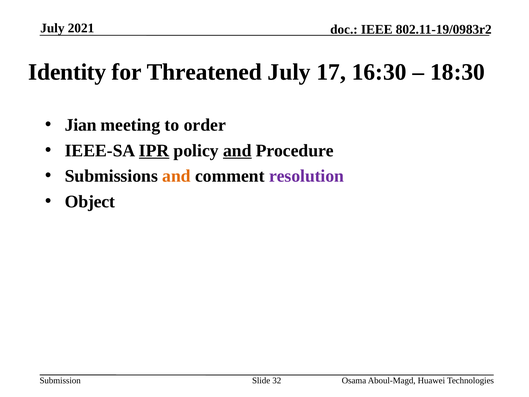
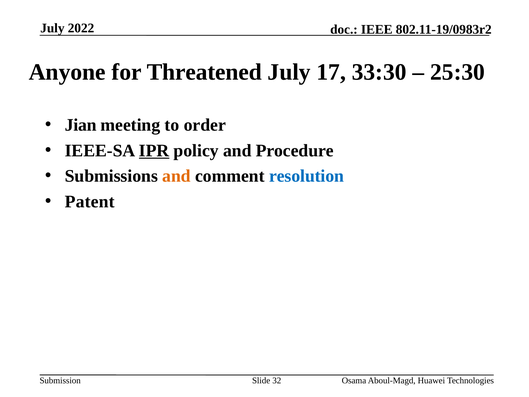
2021: 2021 -> 2022 (81, 28)
Identity: Identity -> Anyone (67, 72)
16:30: 16:30 -> 33:30 (379, 72)
18:30: 18:30 -> 25:30 (458, 72)
and underline: present -> none (237, 150)
resolution colour: purple -> blue (307, 176)
Object: Object -> Patent (90, 202)
